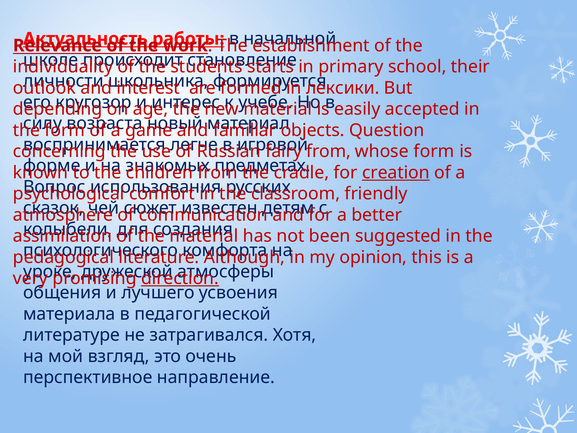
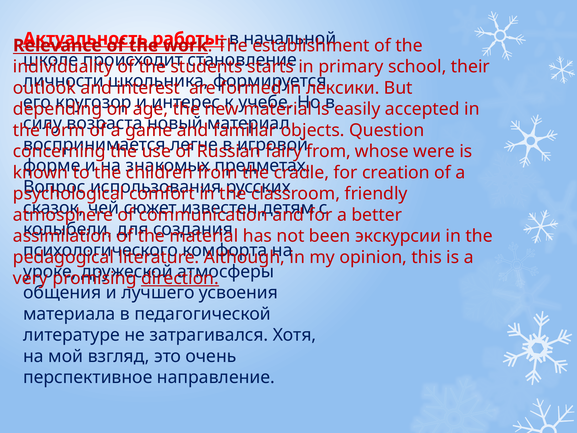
whose form: form -> were (434, 151)
creation underline: present -> none (396, 172)
suggested: suggested -> экскурсии (398, 236)
